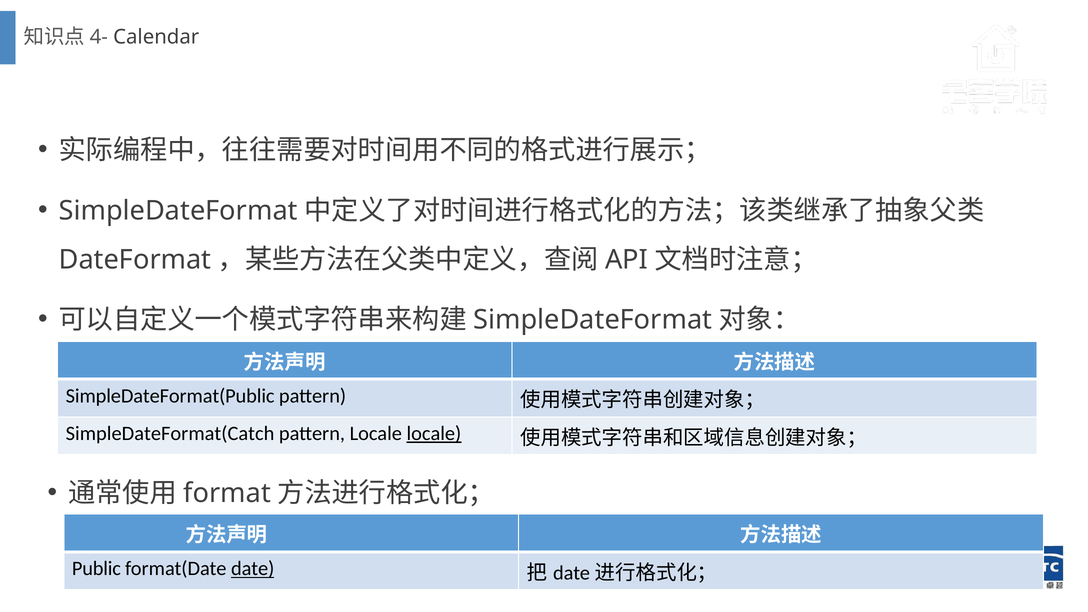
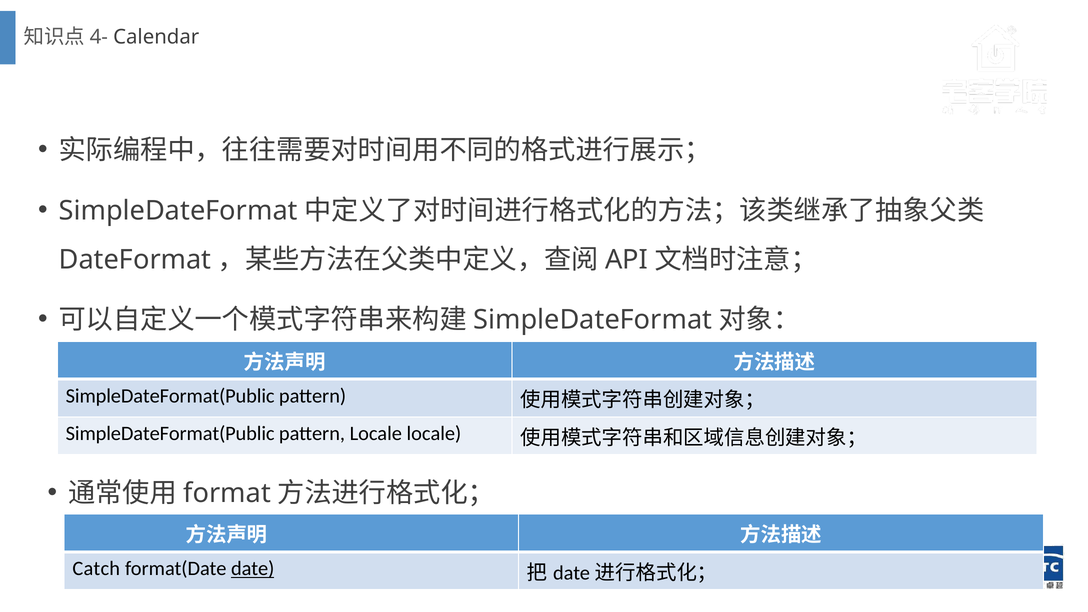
SimpleDateFormat(Catch: SimpleDateFormat(Catch -> SimpleDateFormat(Public (170, 434)
locale underline: present -> none (434, 434)
Public: Public -> Catch (96, 569)
